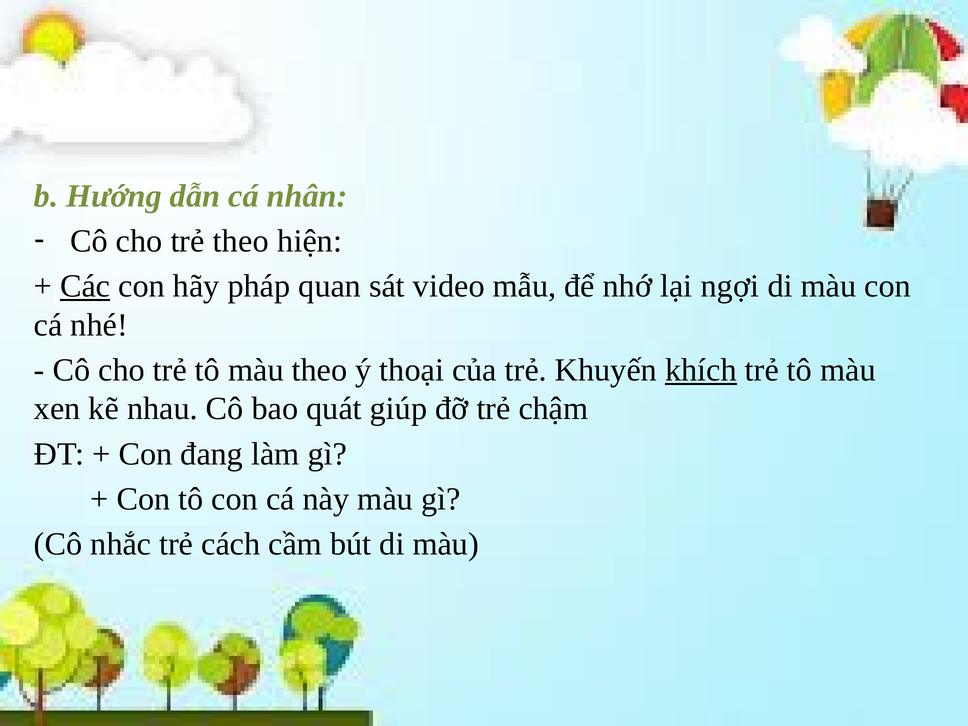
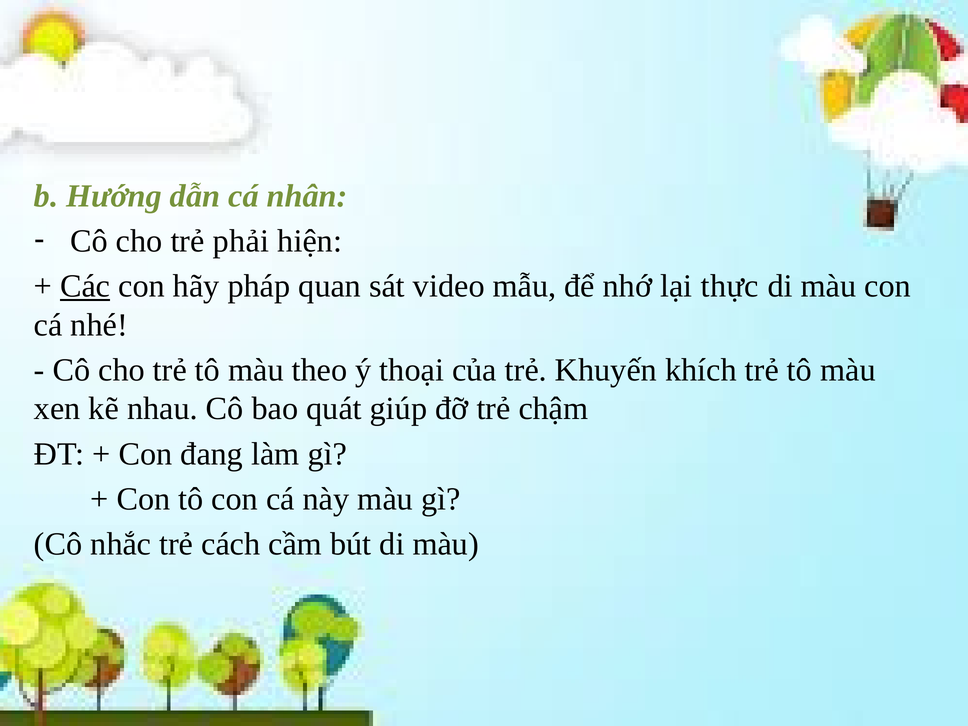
trẻ theo: theo -> phải (241, 241)
ngợi: ngợi -> thực (730, 286)
khích underline: present -> none (701, 370)
